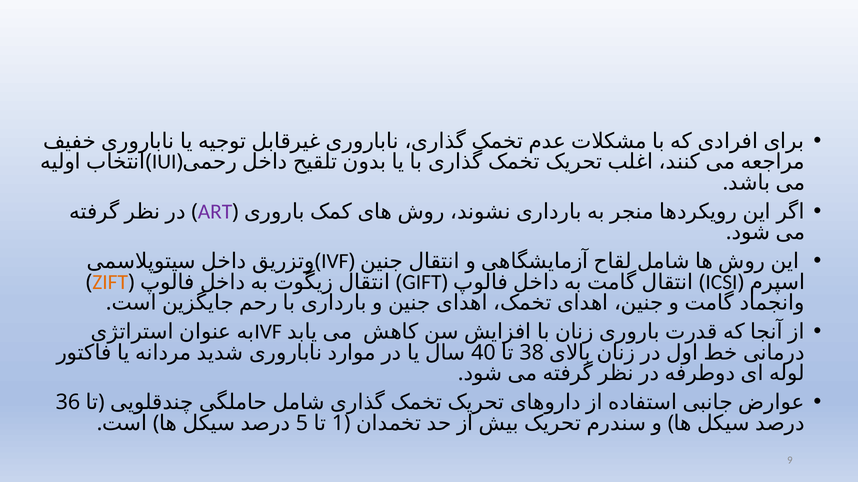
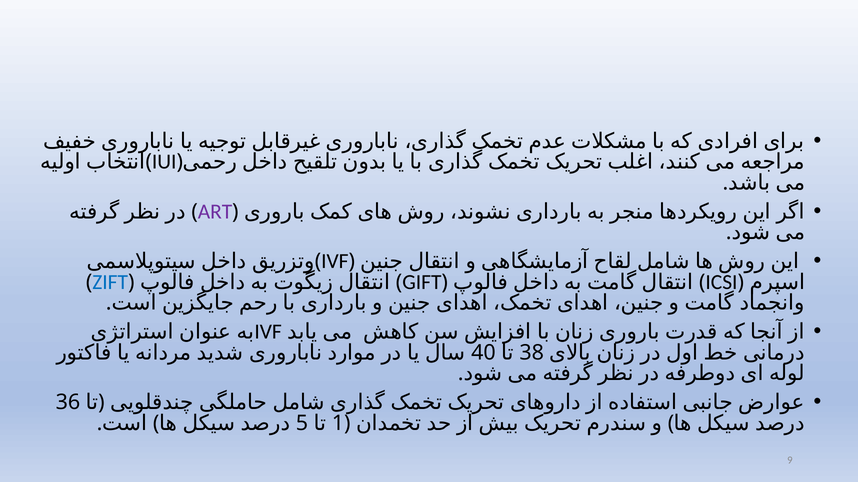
ZIFT colour: orange -> blue (110, 282)
